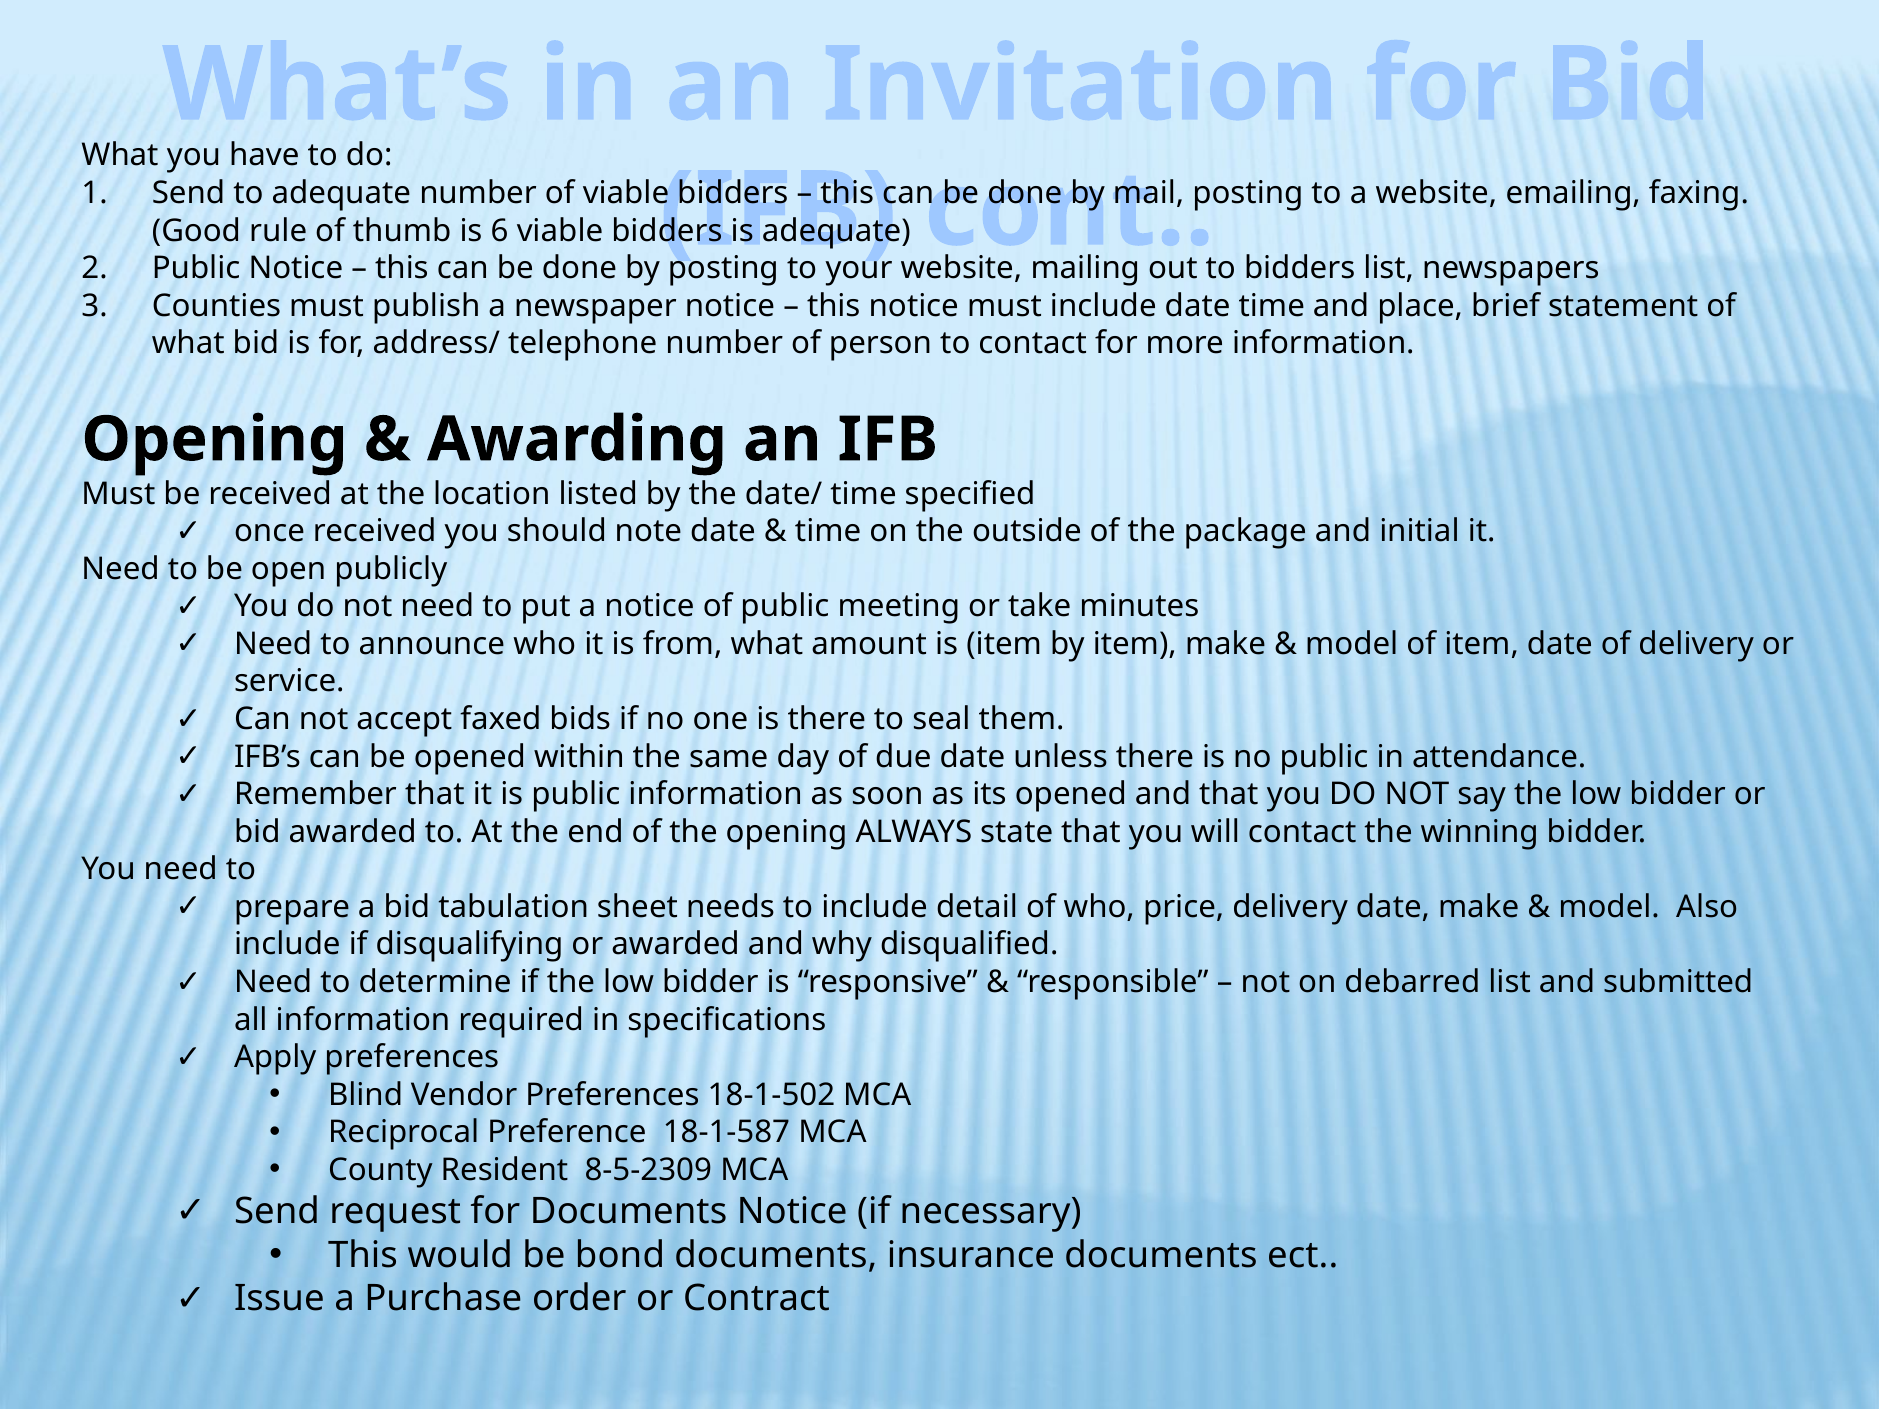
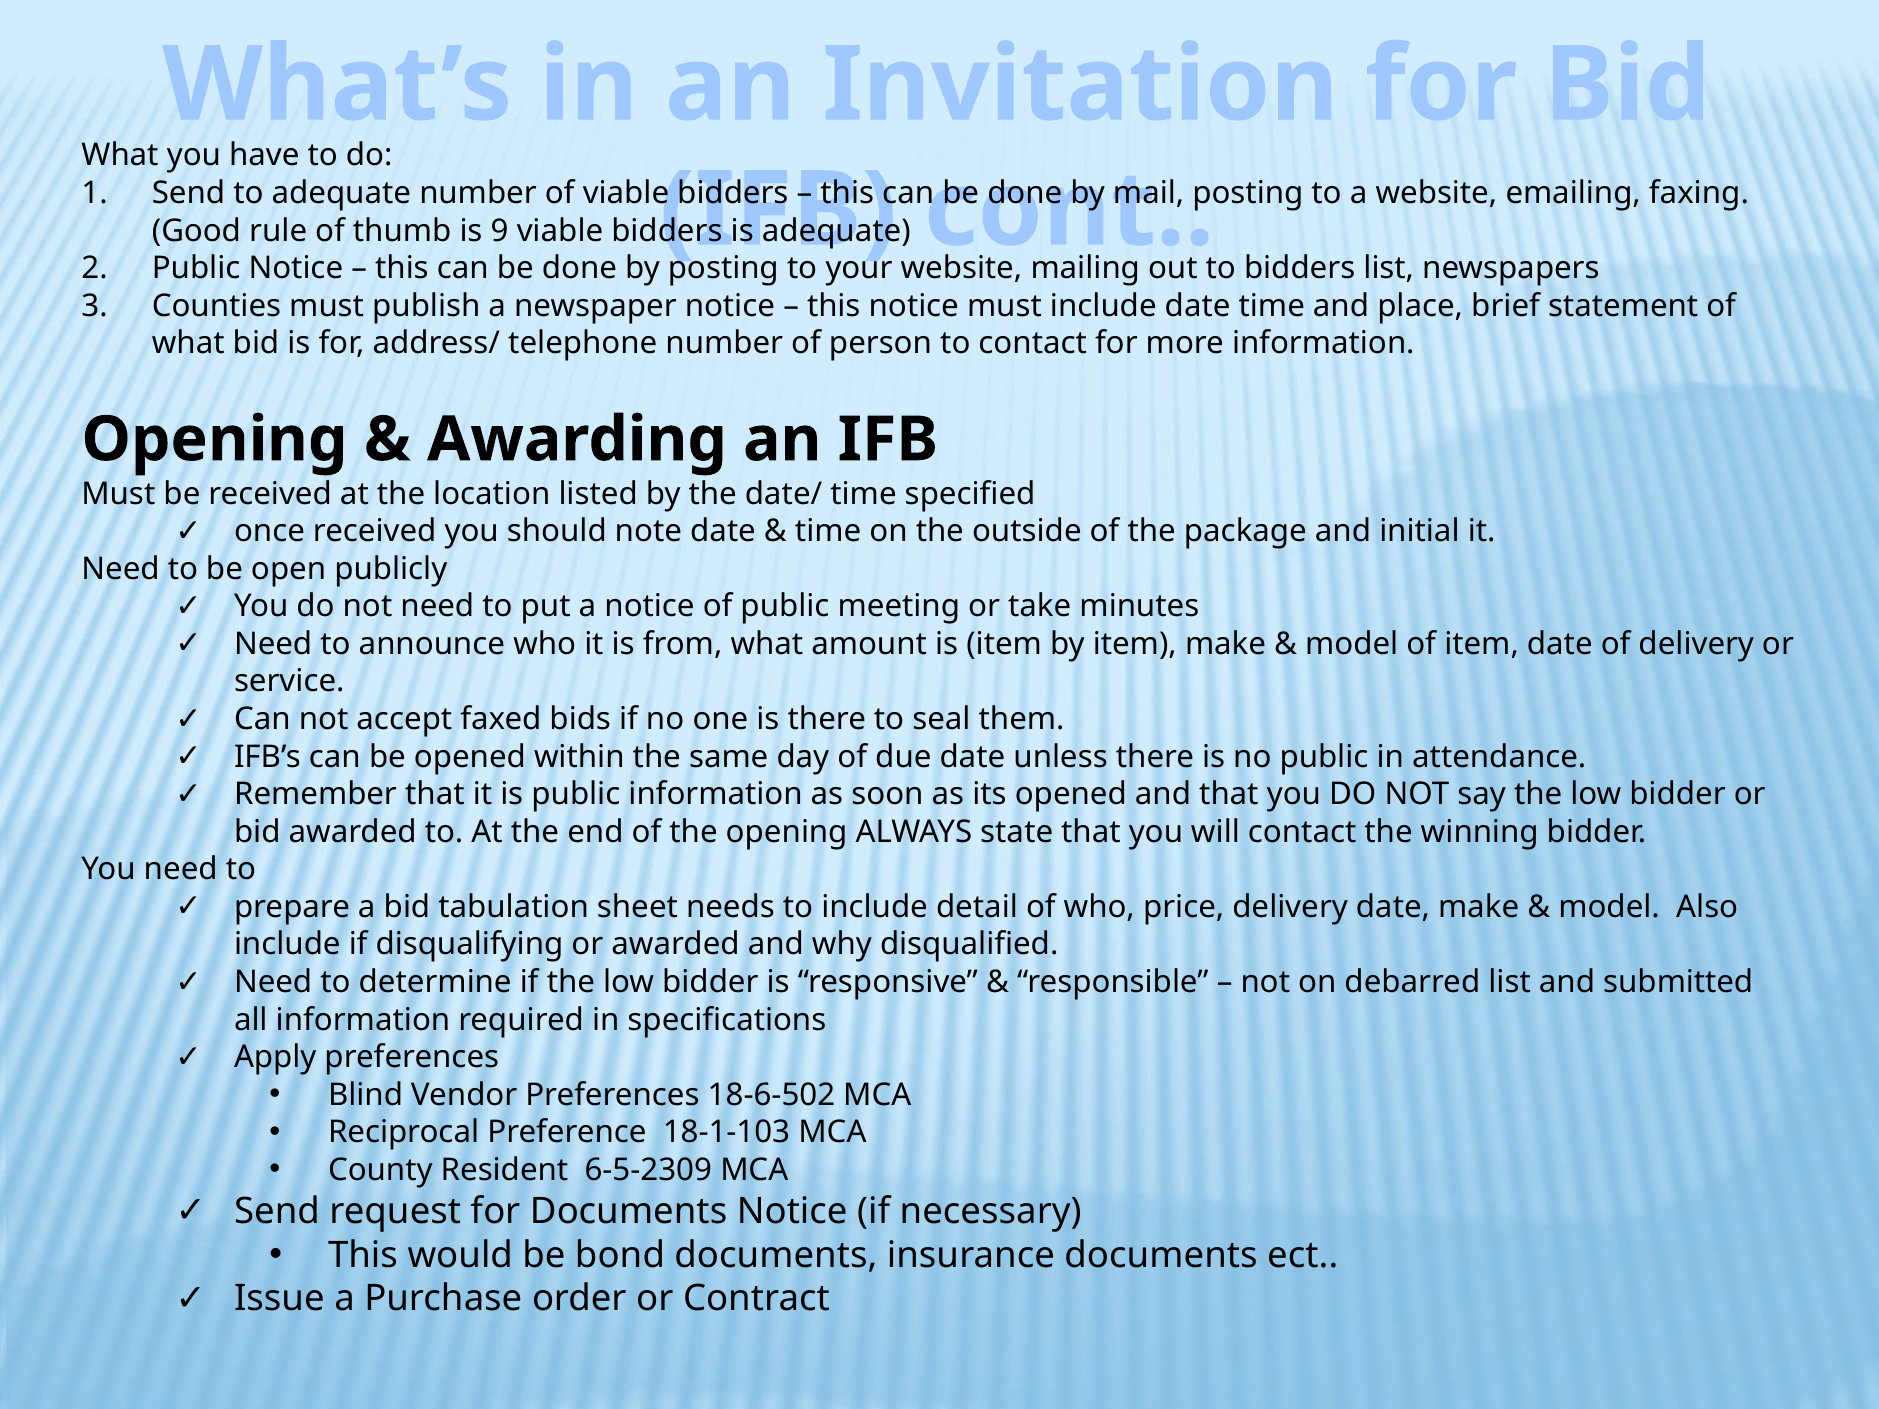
6: 6 -> 9 (500, 231)
18-1-502: 18-1-502 -> 18-6-502 (771, 1095)
18-1-587: 18-1-587 -> 18-1-103 (726, 1133)
8-5-2309: 8-5-2309 -> 6-5-2309 (648, 1170)
